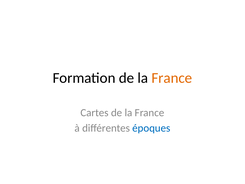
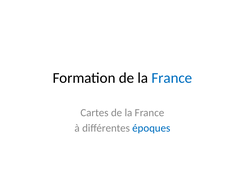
France colour: orange -> blue (172, 78)
